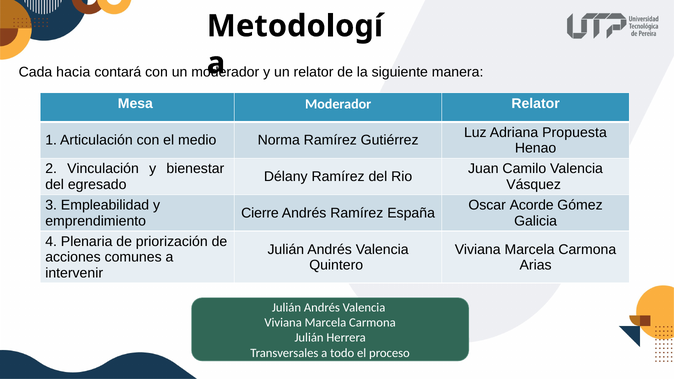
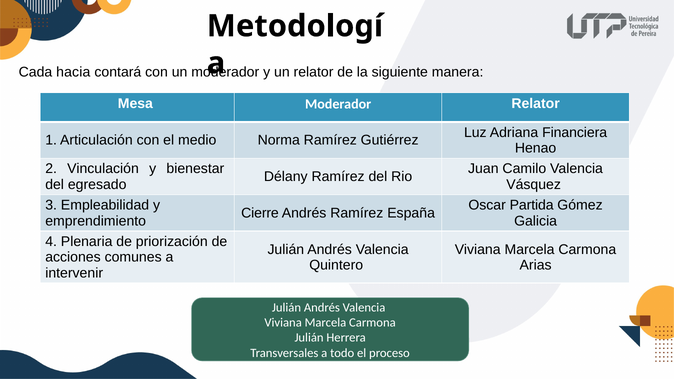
Propuesta: Propuesta -> Financiera (575, 132)
Acorde: Acorde -> Partida (532, 205)
